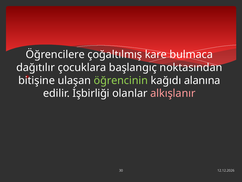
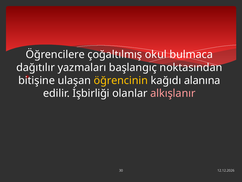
kare: kare -> okul (156, 54)
çocuklara: çocuklara -> yazmaları (82, 67)
öğrencinin colour: light green -> yellow (121, 80)
